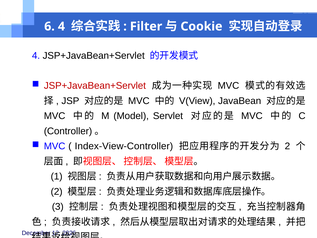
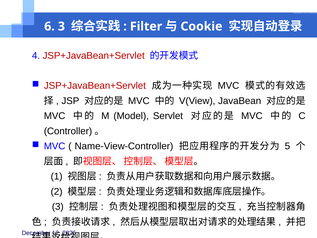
6 4: 4 -> 3 (61, 26)
JSP+JavaBean+Servlet colour: black -> red (94, 55)
Index-View-Controller: Index-View-Controller -> Name-View-Controller (124, 146)
2: 2 -> 5 (287, 146)
